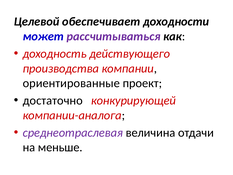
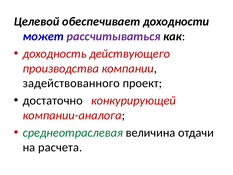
ориентированные: ориентированные -> задействованного (71, 83)
среднеотраслевая colour: purple -> green (73, 132)
меньше: меньше -> расчета (60, 147)
